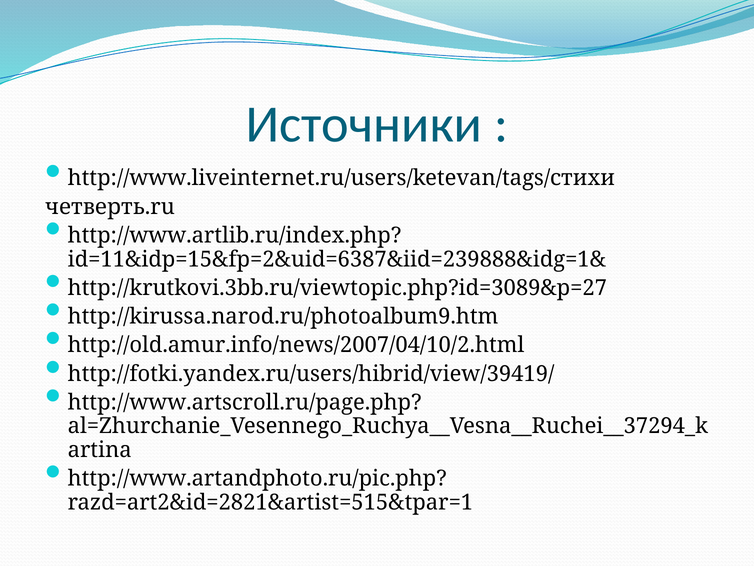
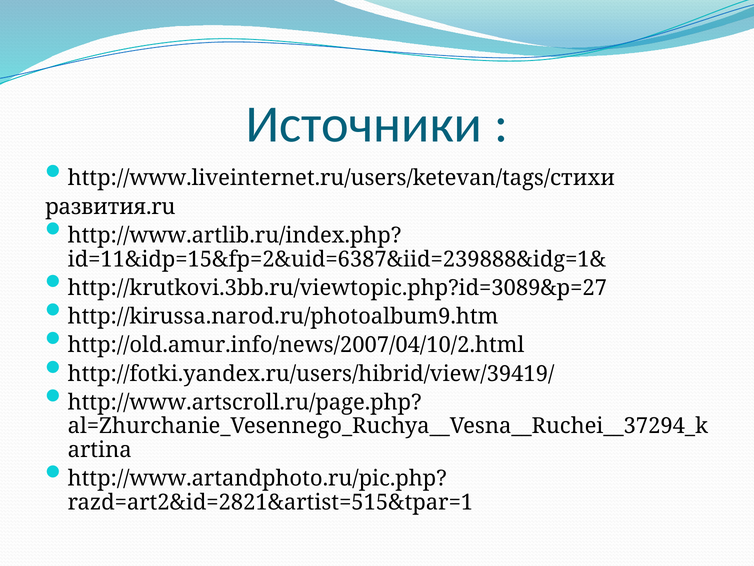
четверть.ru: четверть.ru -> развития.ru (110, 207)
